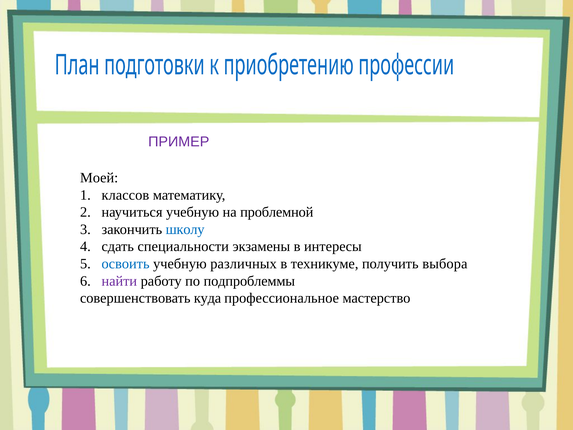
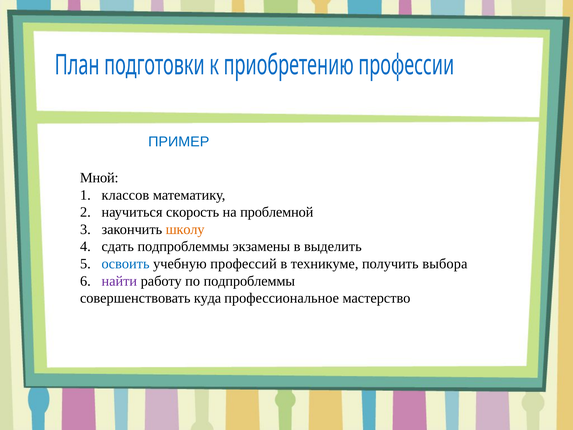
ПРИМЕР colour: purple -> blue (179, 142)
Моей: Моей -> Мной (99, 178)
научиться учебную: учебную -> скорость (193, 212)
школу colour: blue -> orange (185, 229)
сдать специальности: специальности -> подпроблеммы (183, 246)
интересы: интересы -> выделить (333, 246)
различных: различных -> профессий (244, 264)
